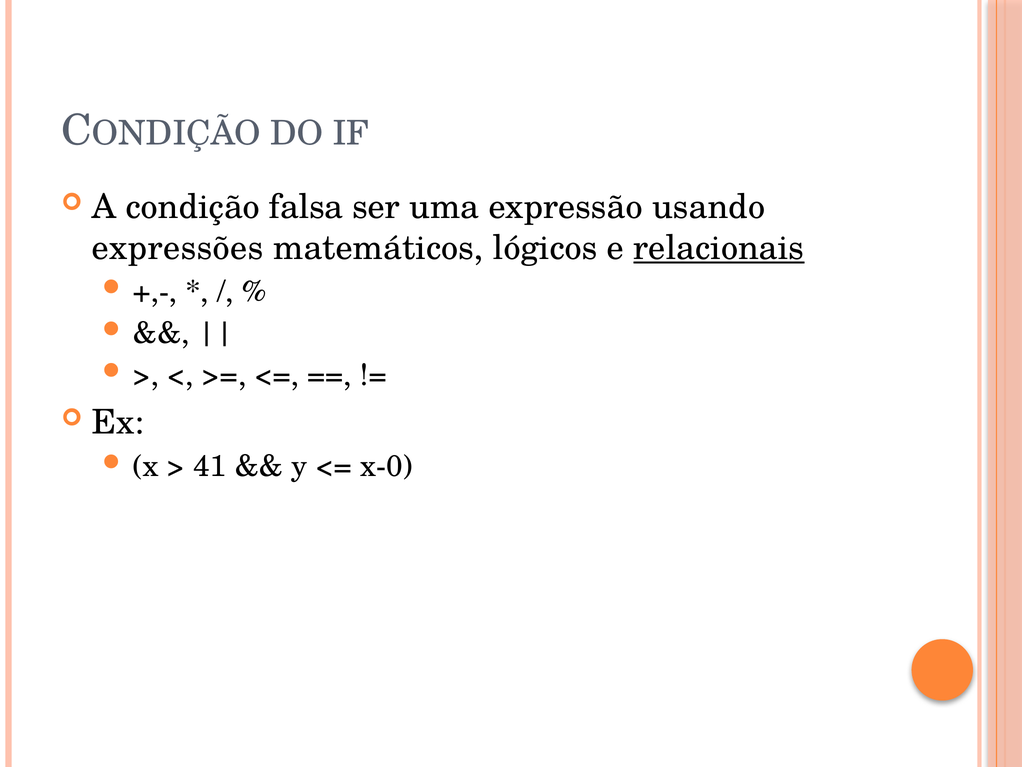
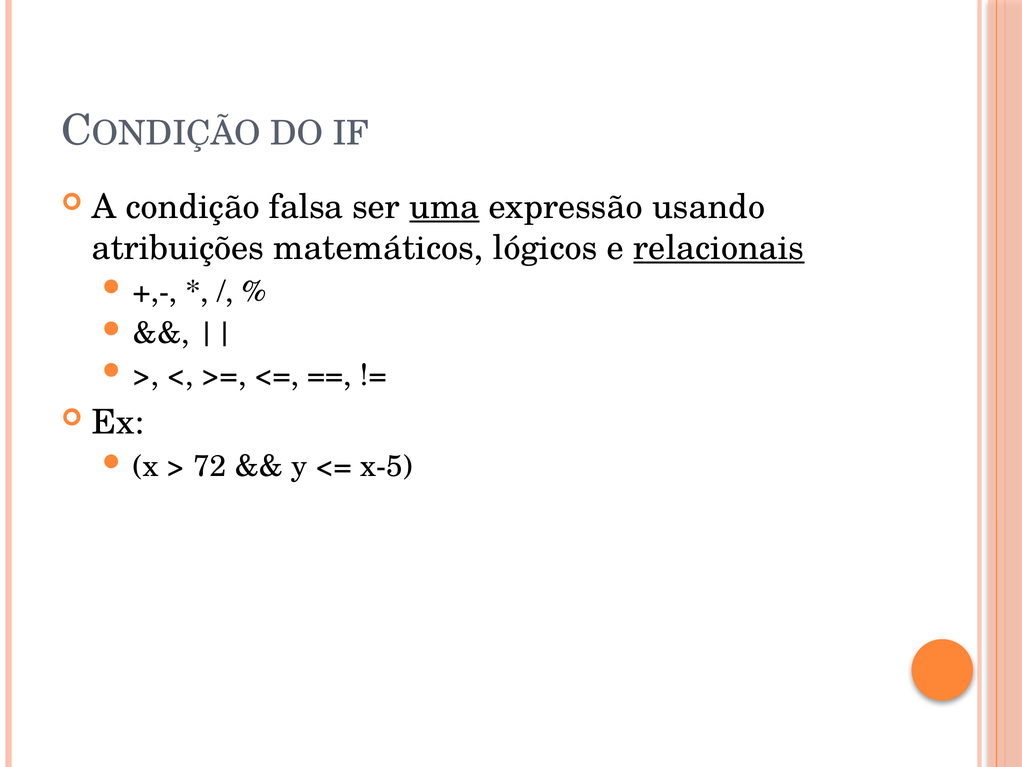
uma underline: none -> present (444, 207)
expressões: expressões -> atribuições (178, 248)
41: 41 -> 72 (210, 466)
x-0: x-0 -> x-5 (386, 466)
